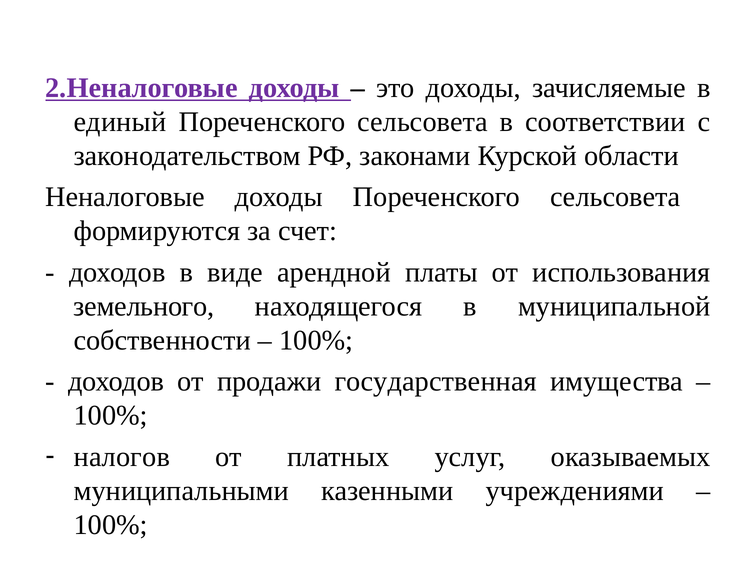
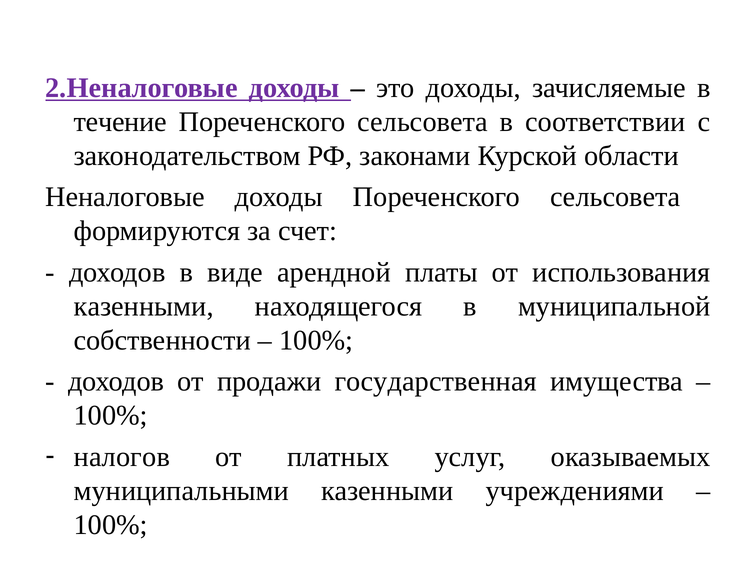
единый: единый -> течение (120, 122)
земельного: земельного -> казенными (144, 306)
